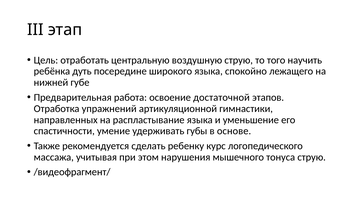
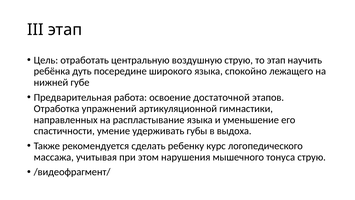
то того: того -> этап (276, 60)
основе: основе -> выдоха (234, 131)
